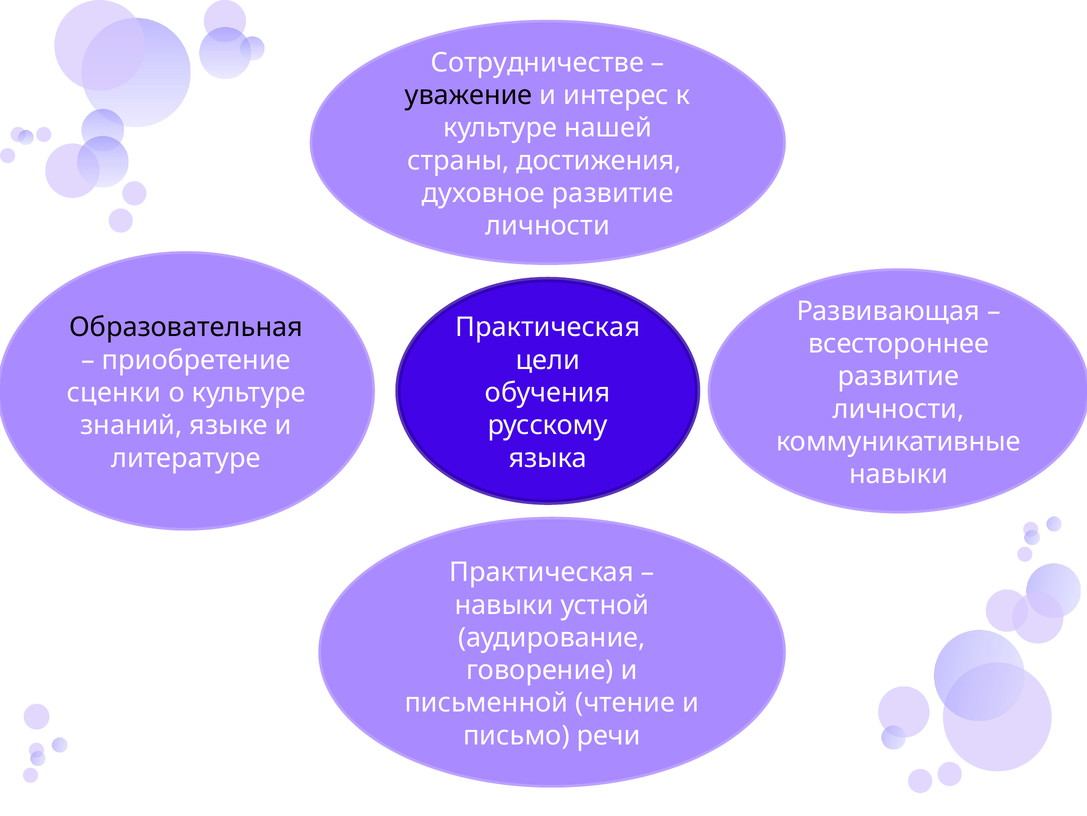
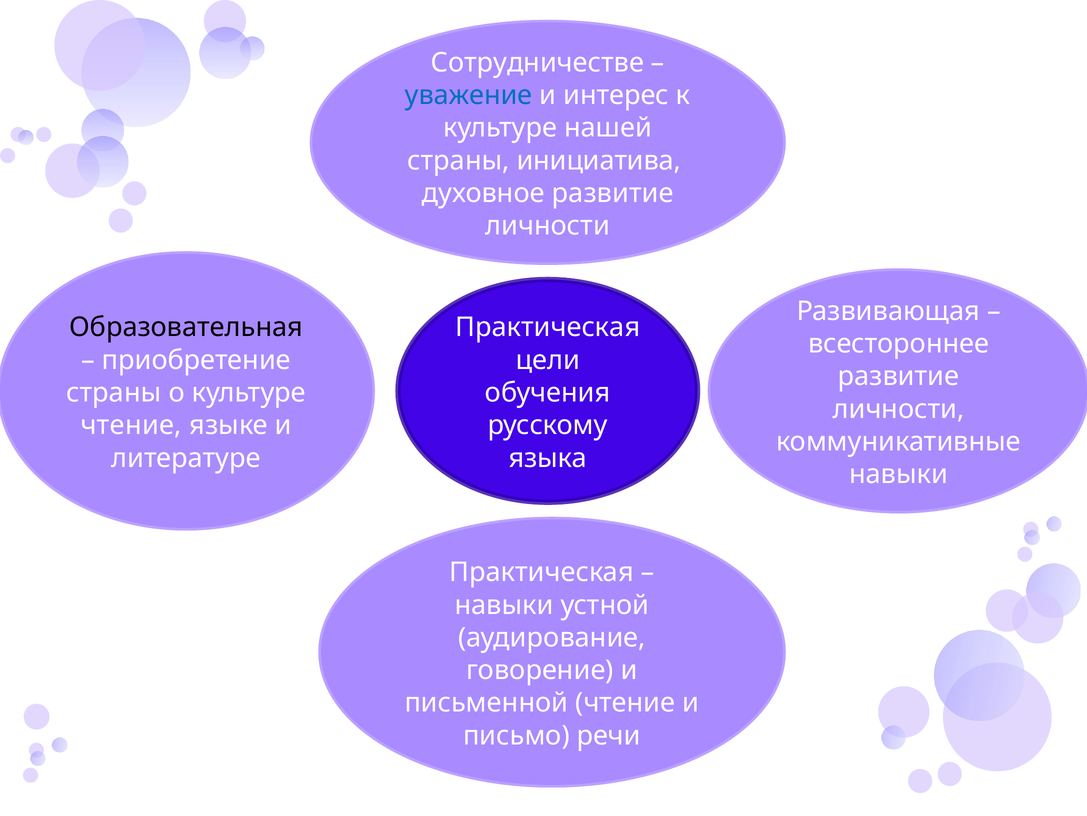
уважение colour: black -> blue (469, 95)
достижения: достижения -> инициатива (599, 160)
сценки: сценки -> страны (114, 392)
знаний: знаний -> чтение (131, 425)
